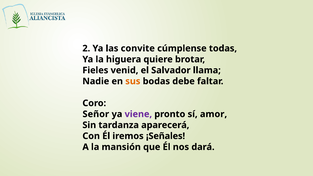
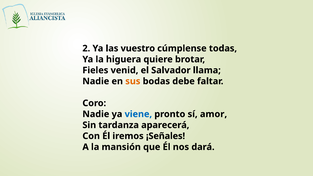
convite: convite -> vuestro (138, 48)
Señor: Señor -> Nadie (96, 114)
viene colour: purple -> blue (138, 114)
